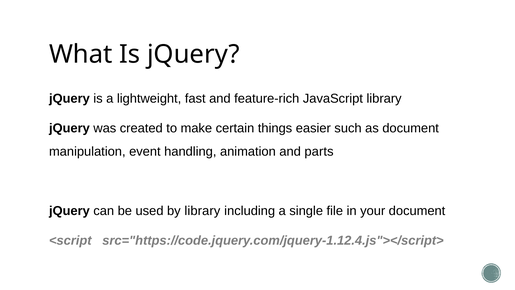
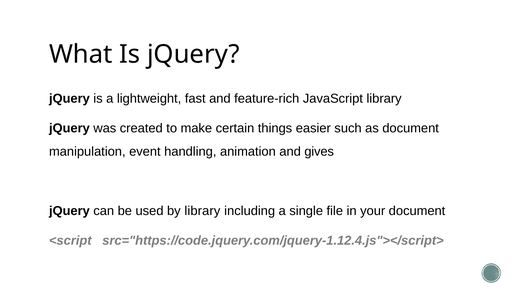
parts: parts -> gives (319, 151)
